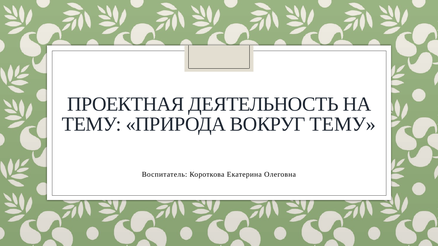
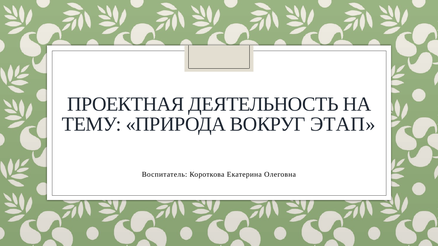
ВОКРУГ ТЕМУ: ТЕМУ -> ЭТАП (343, 125)
